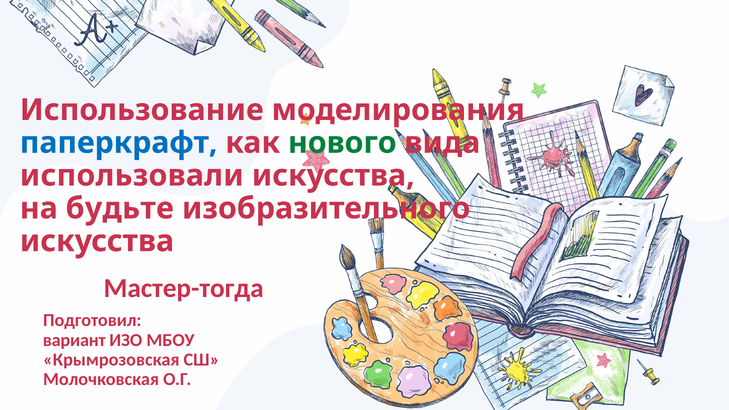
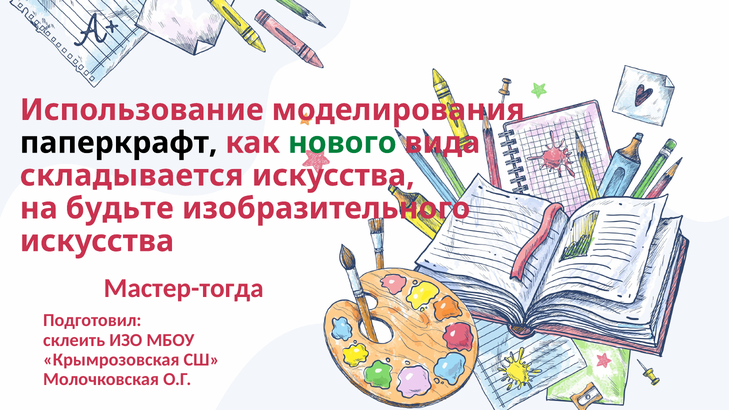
паперкрафт colour: blue -> black (119, 143)
использовали: использовали -> складывается (132, 176)
вариант: вариант -> склеить (74, 340)
